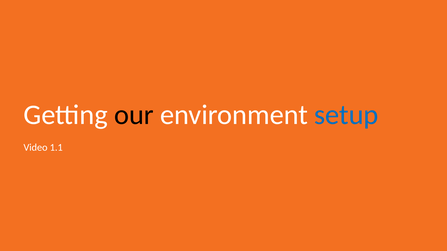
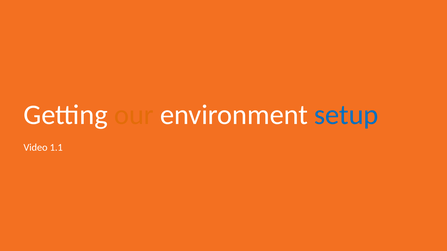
our colour: black -> orange (134, 115)
